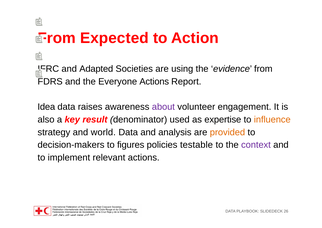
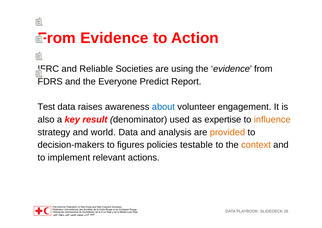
From Expected: Expected -> Evidence (114, 38)
Adapted: Adapted -> Reliable (96, 69)
Everyone Actions: Actions -> Predict (154, 81)
Idea: Idea -> Test (46, 107)
about colour: purple -> blue (163, 107)
context colour: purple -> orange (256, 145)
